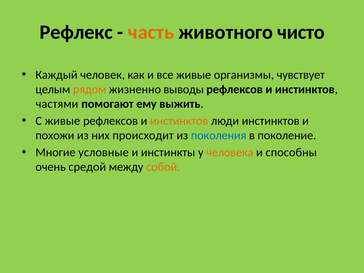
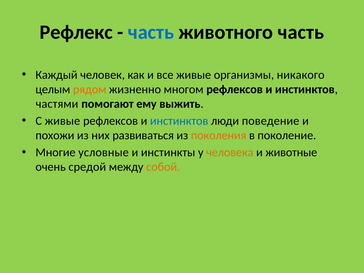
часть colour: orange -> blue (151, 32)
животного чисто: чисто -> часть (301, 32)
чувствует: чувствует -> никакого (301, 75)
выводы: выводы -> многом (184, 89)
инстинктов colour: orange -> blue (179, 121)
люди инстинктов: инстинктов -> поведение (271, 121)
происходит: происходит -> развиваться (143, 135)
поколения colour: blue -> orange (219, 135)
способны: способны -> животные (291, 152)
